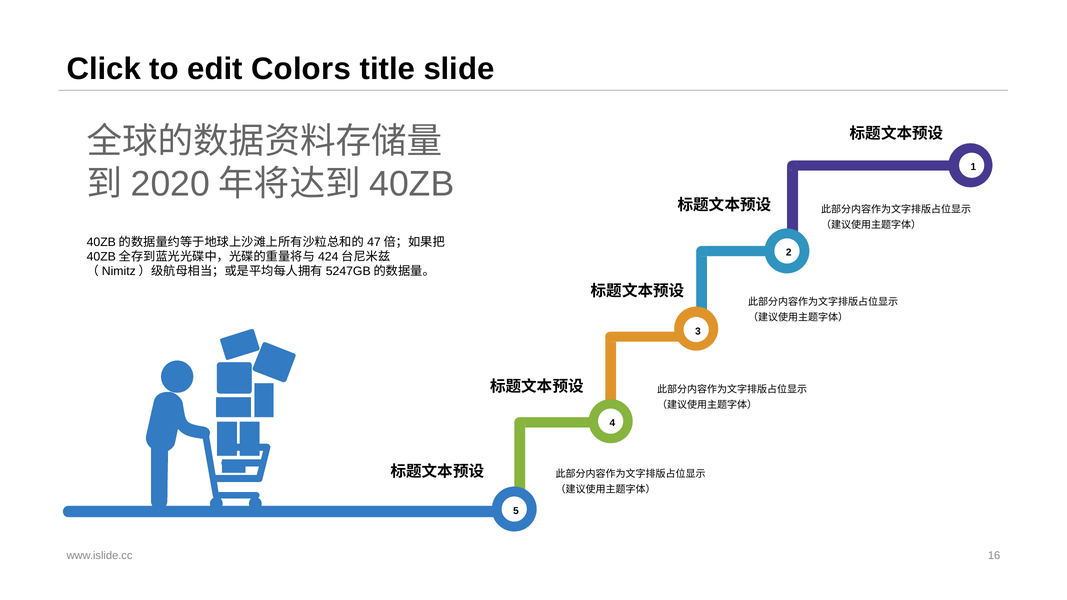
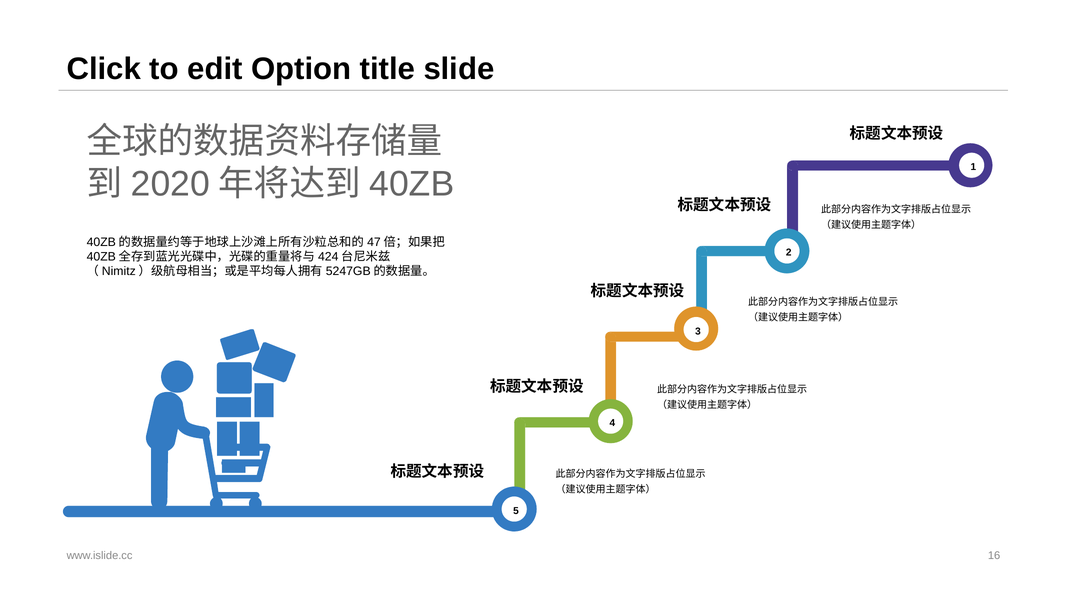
Colors: Colors -> Option (301, 69)
